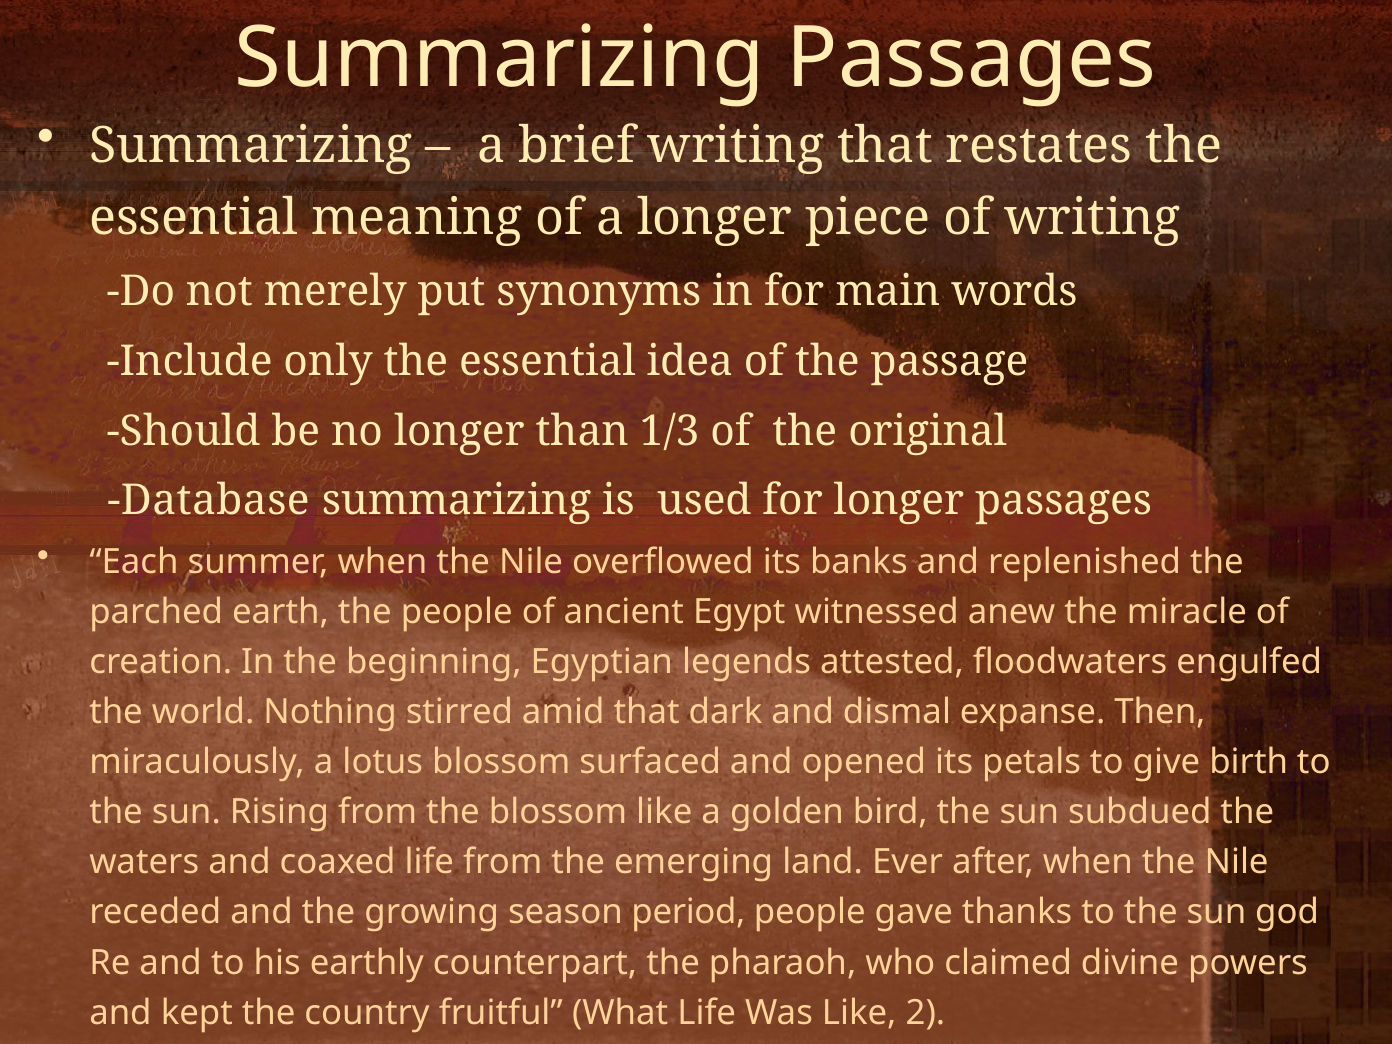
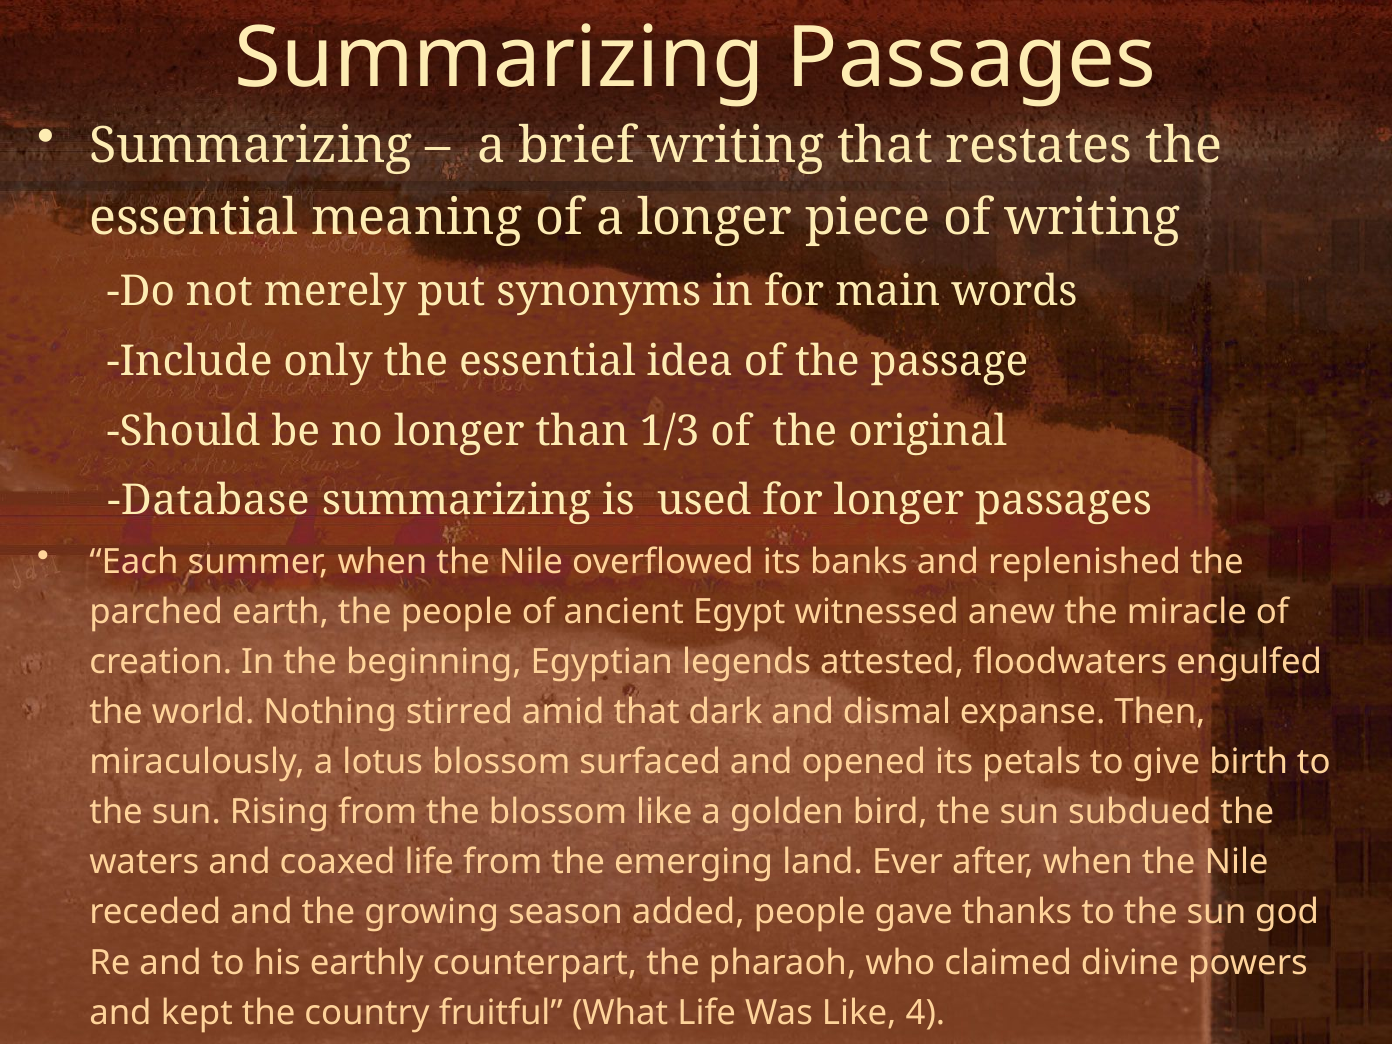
period: period -> added (688, 912)
2: 2 -> 4 (926, 1013)
